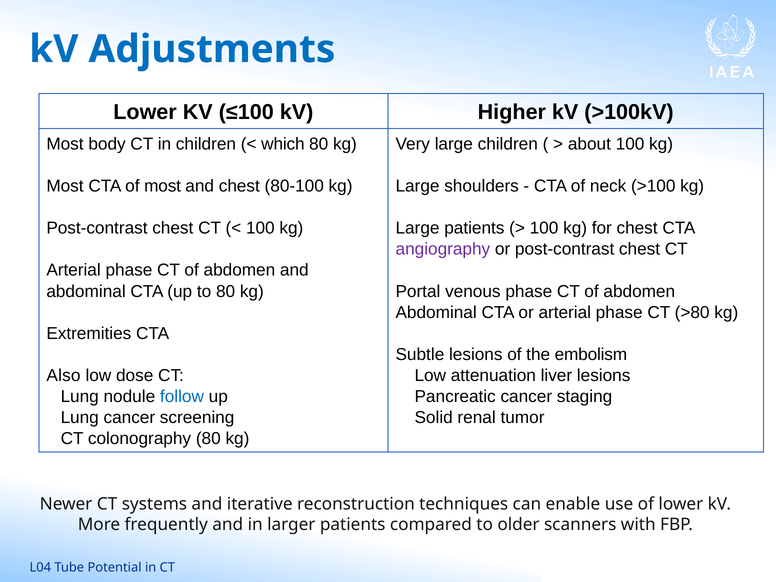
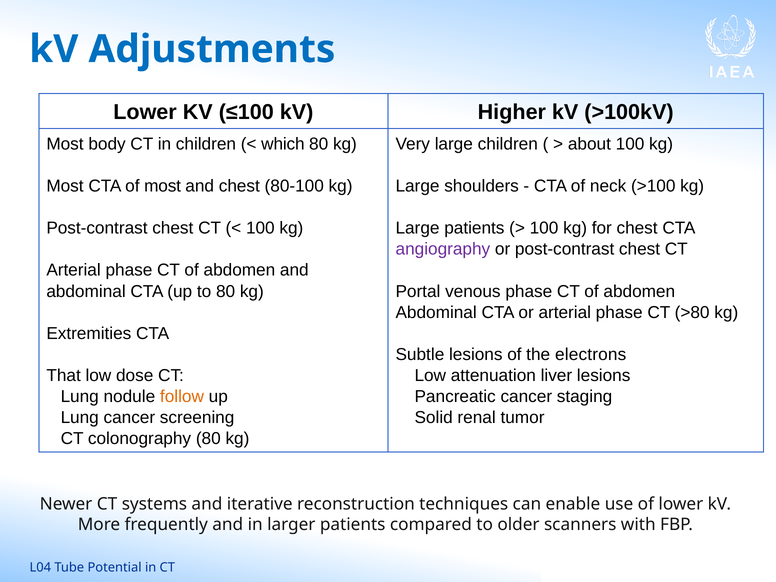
embolism: embolism -> electrons (591, 355)
Also: Also -> That (64, 376)
follow colour: blue -> orange (182, 397)
